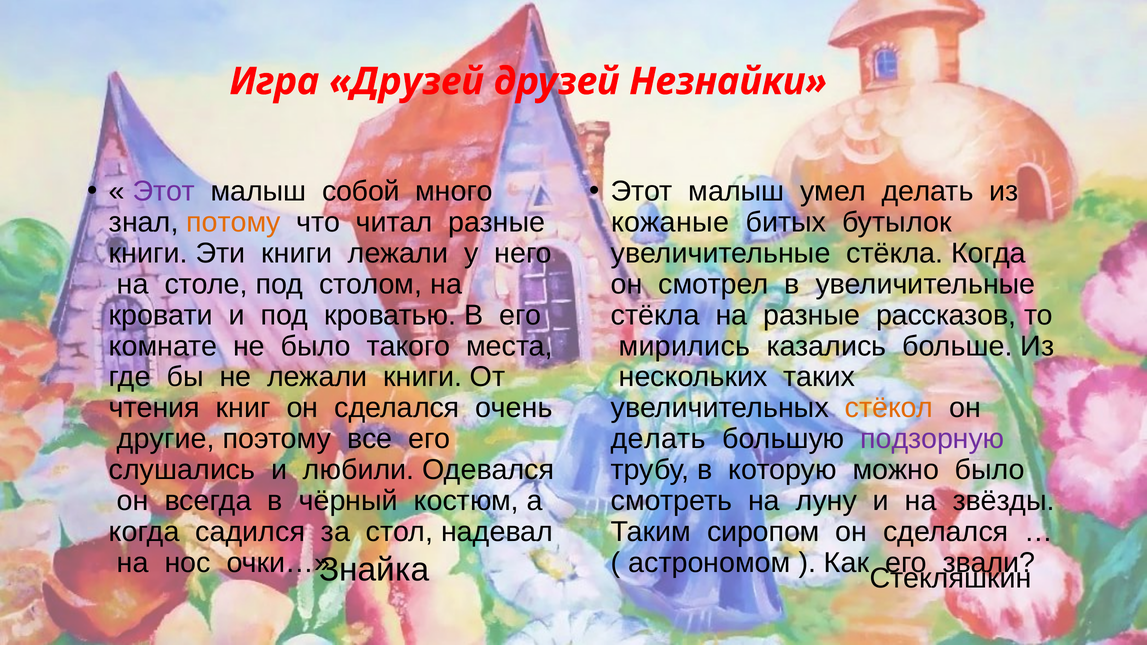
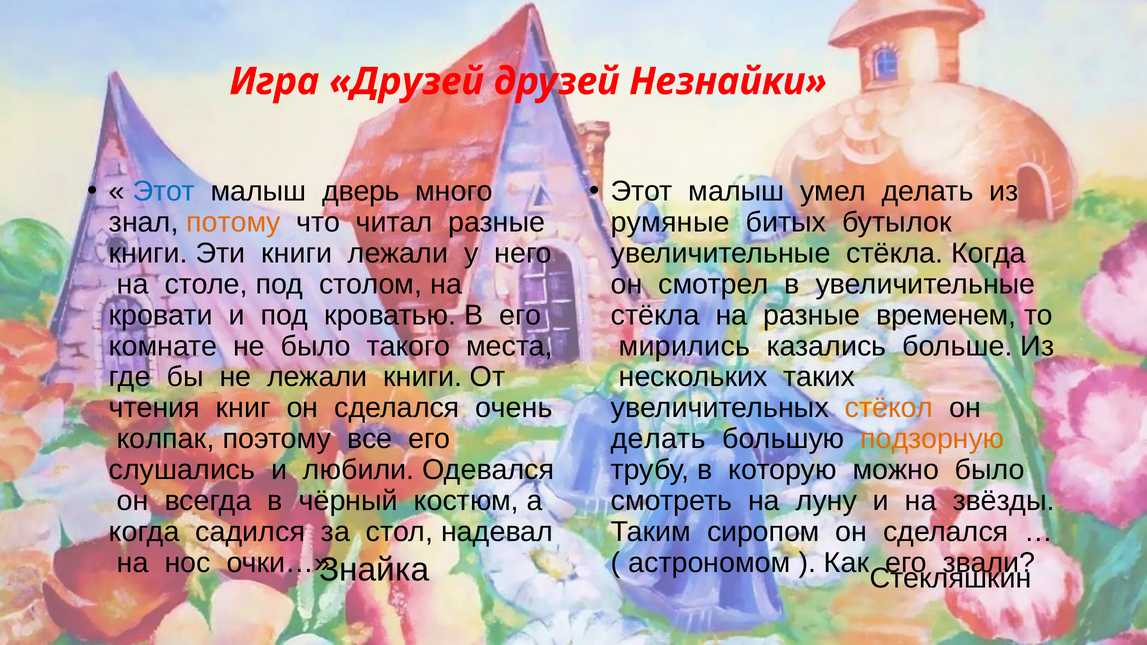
Этот colour: purple -> blue (164, 191)
собой: собой -> дверь (361, 191)
кожаные: кожаные -> румяные (670, 222)
рассказов: рассказов -> временем (946, 315)
другие: другие -> колпак (166, 439)
подзорную colour: purple -> orange (932, 439)
